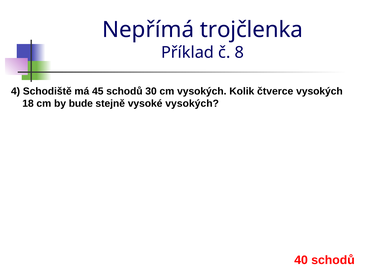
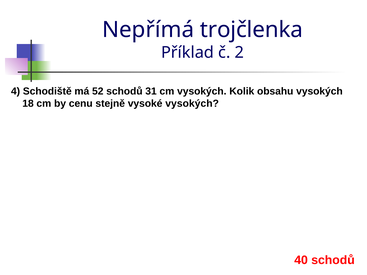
8: 8 -> 2 (239, 53)
45: 45 -> 52 (98, 91)
30: 30 -> 31 (151, 91)
čtverce: čtverce -> obsahu (275, 91)
bude: bude -> cenu (81, 104)
